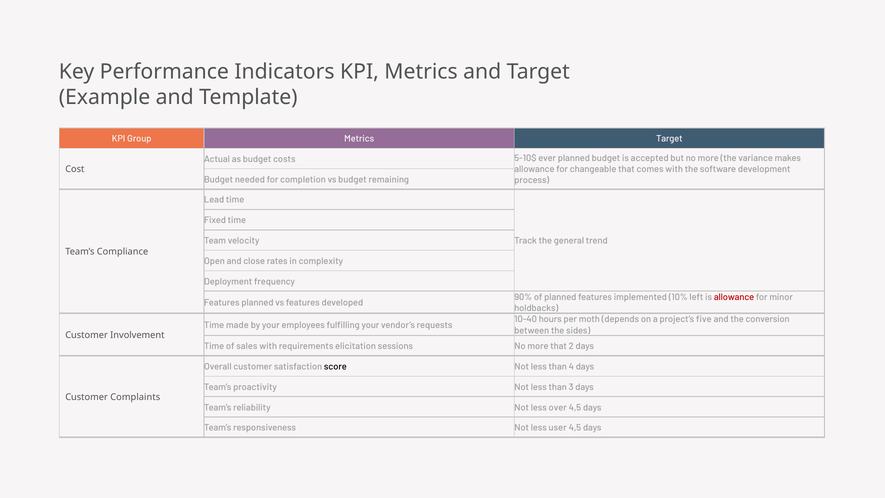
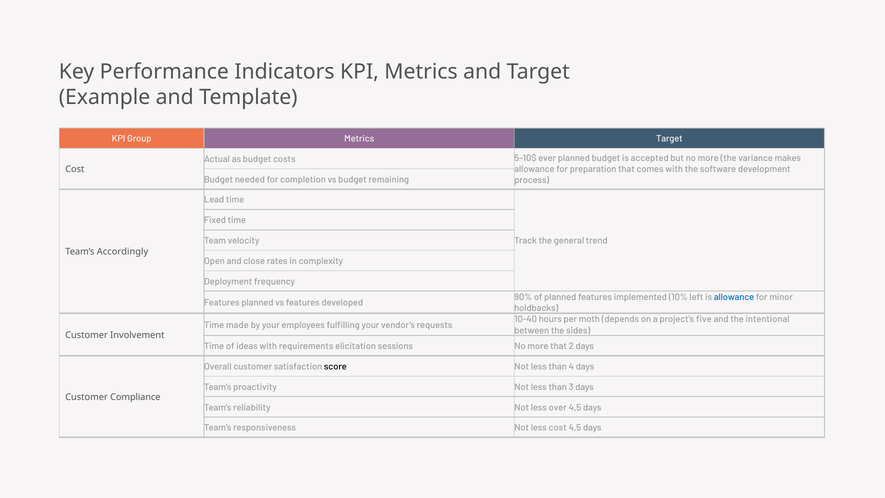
changeable: changeable -> preparation (593, 169)
Compliance: Compliance -> Accordingly (123, 252)
allowance colour: red -> blue (734, 297)
conversion: conversion -> intentional (768, 319)
sales: sales -> ideas (247, 346)
Complaints: Complaints -> Compliance (135, 397)
less user: user -> cost (558, 428)
